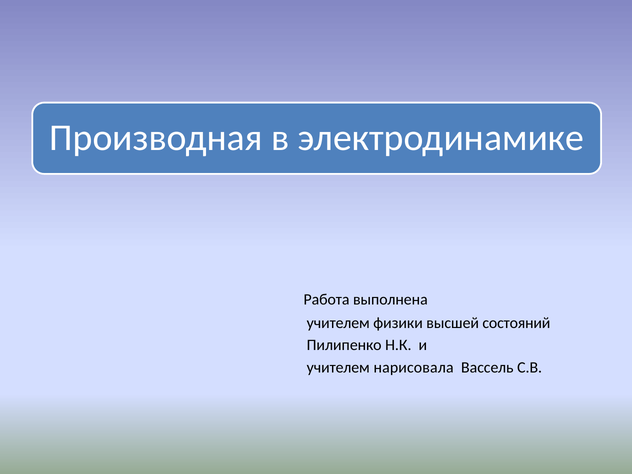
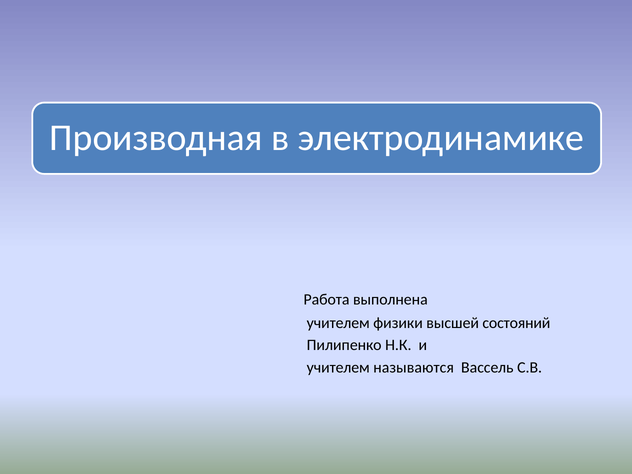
нарисовала: нарисовала -> называются (414, 367)
